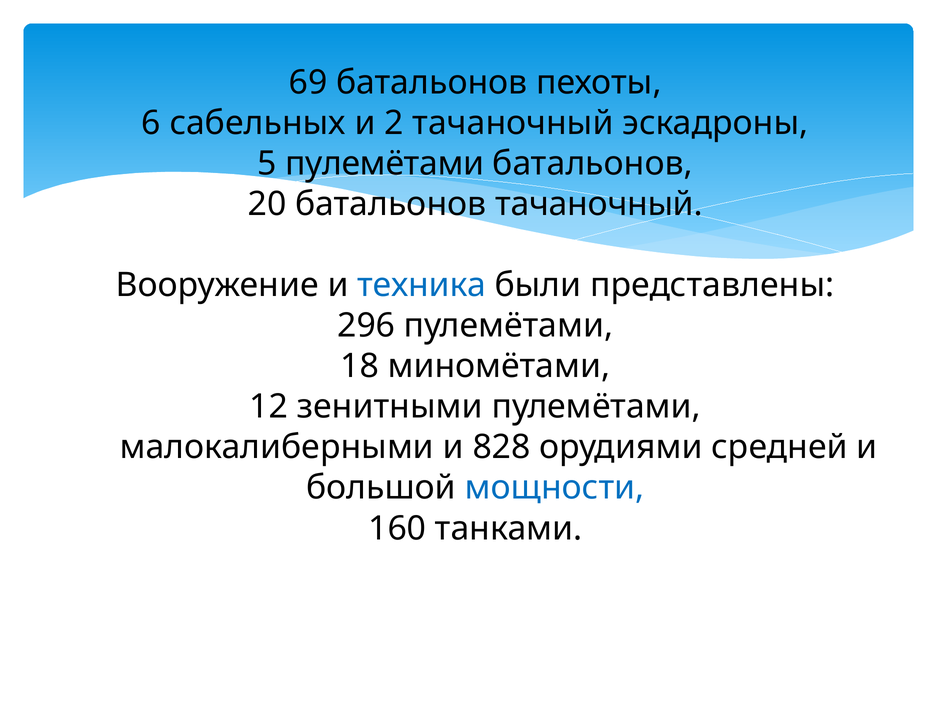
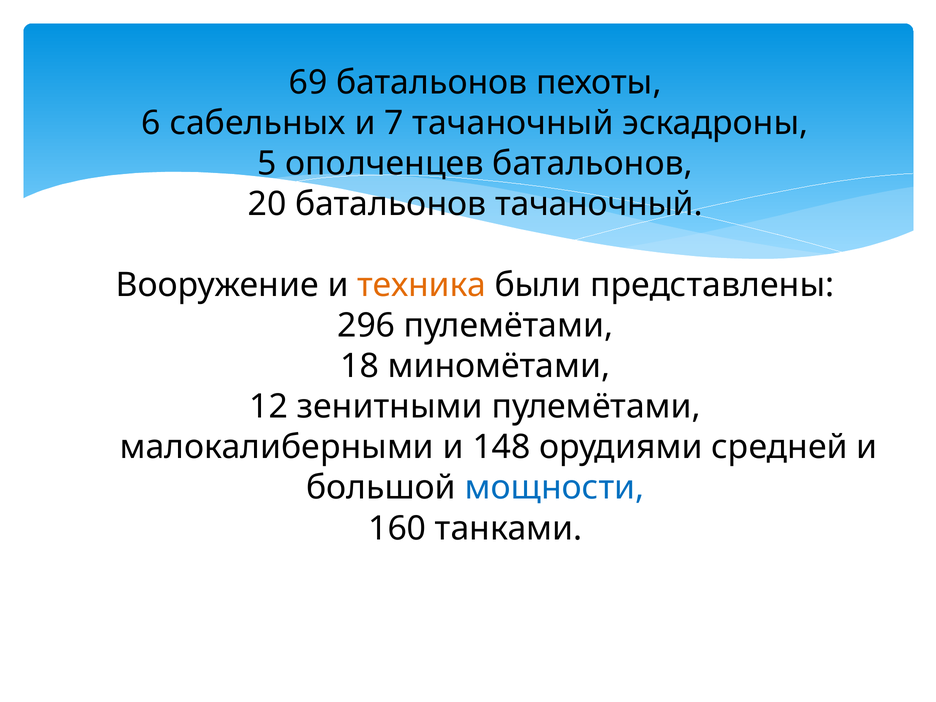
2: 2 -> 7 (394, 123)
5 пулемётами: пулемётами -> ополченцев (385, 164)
техника colour: blue -> orange (422, 285)
828: 828 -> 148 (502, 447)
